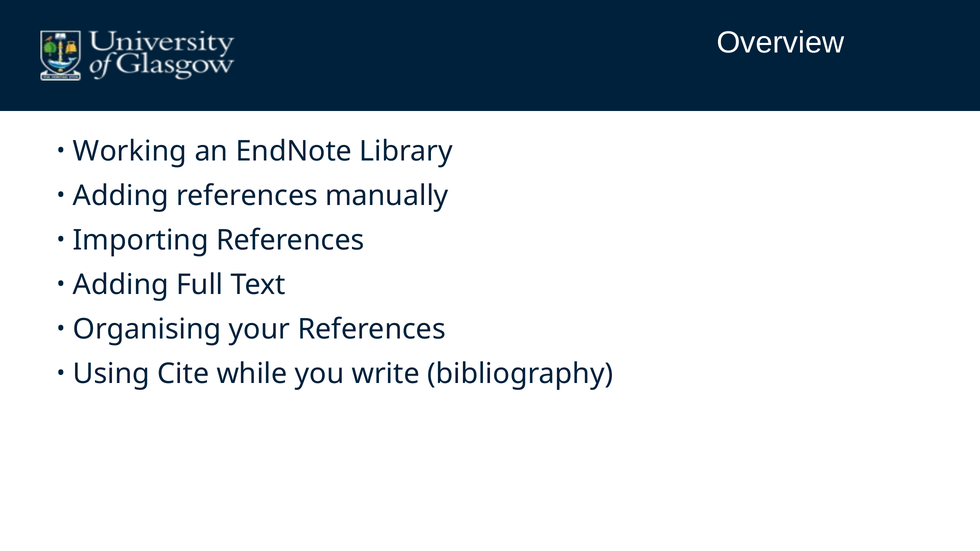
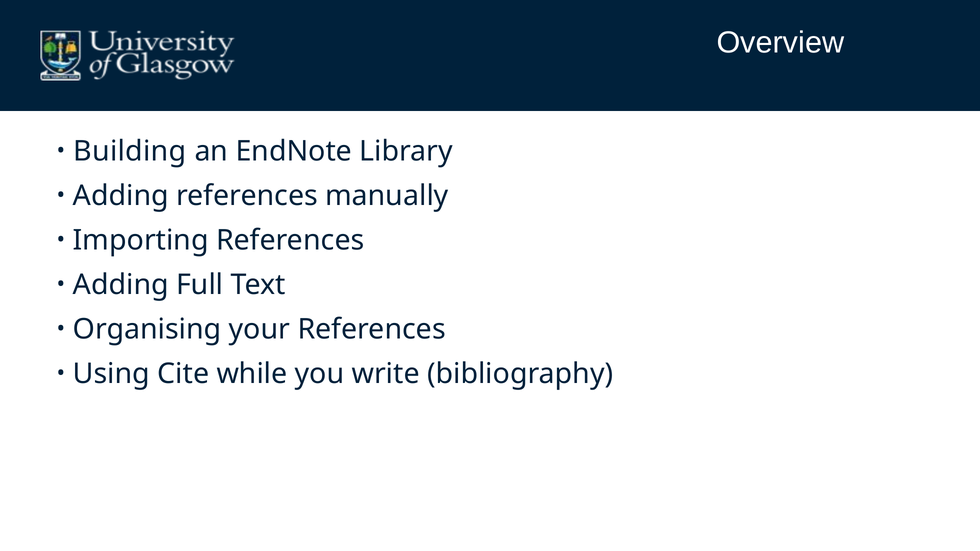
Working: Working -> Building (130, 151)
